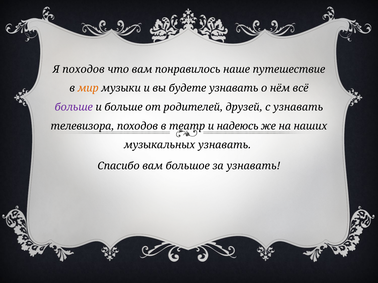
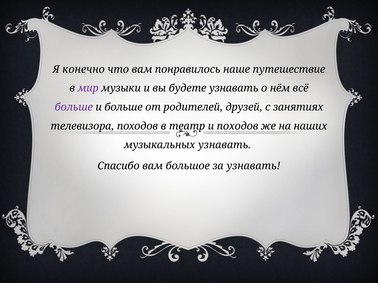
Я походов: походов -> конечно (84, 69)
мир colour: orange -> purple (88, 88)
с узнавать: узнавать -> занятиях (298, 107)
и надеюсь: надеюсь -> походов (238, 126)
